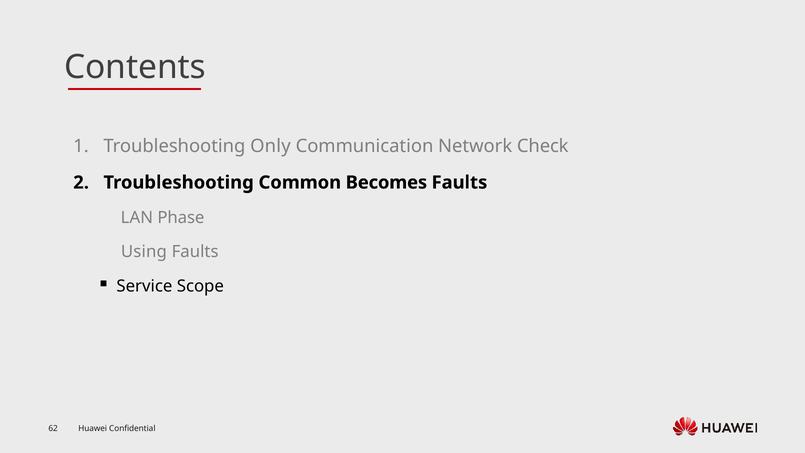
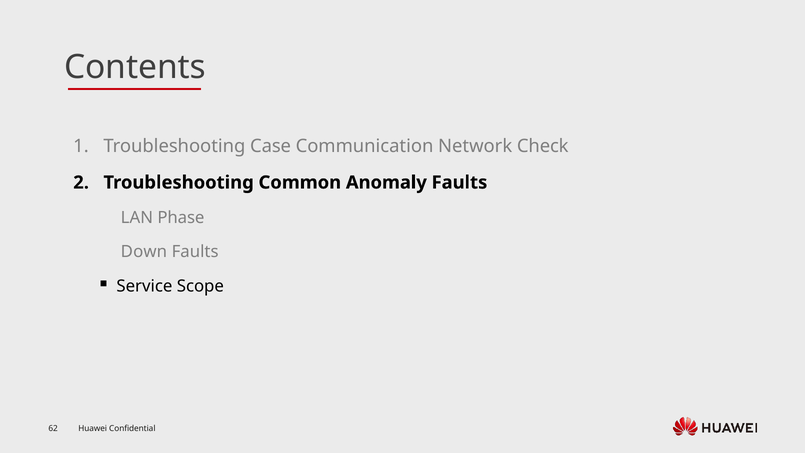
Only: Only -> Case (271, 146)
Becomes: Becomes -> Anomaly (386, 182)
Using: Using -> Down (144, 252)
